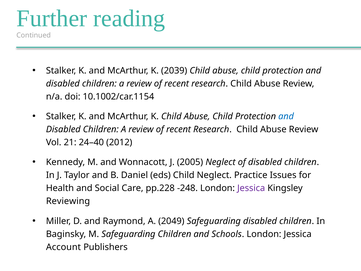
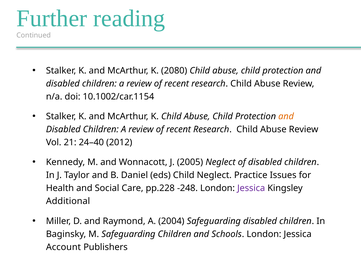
2039: 2039 -> 2080 (174, 70)
and colour: blue -> orange (286, 116)
Reviewing: Reviewing -> Additional (68, 201)
2049: 2049 -> 2004 (171, 221)
